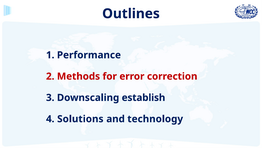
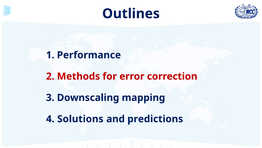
establish: establish -> mapping (143, 97)
technology: technology -> predictions (155, 118)
